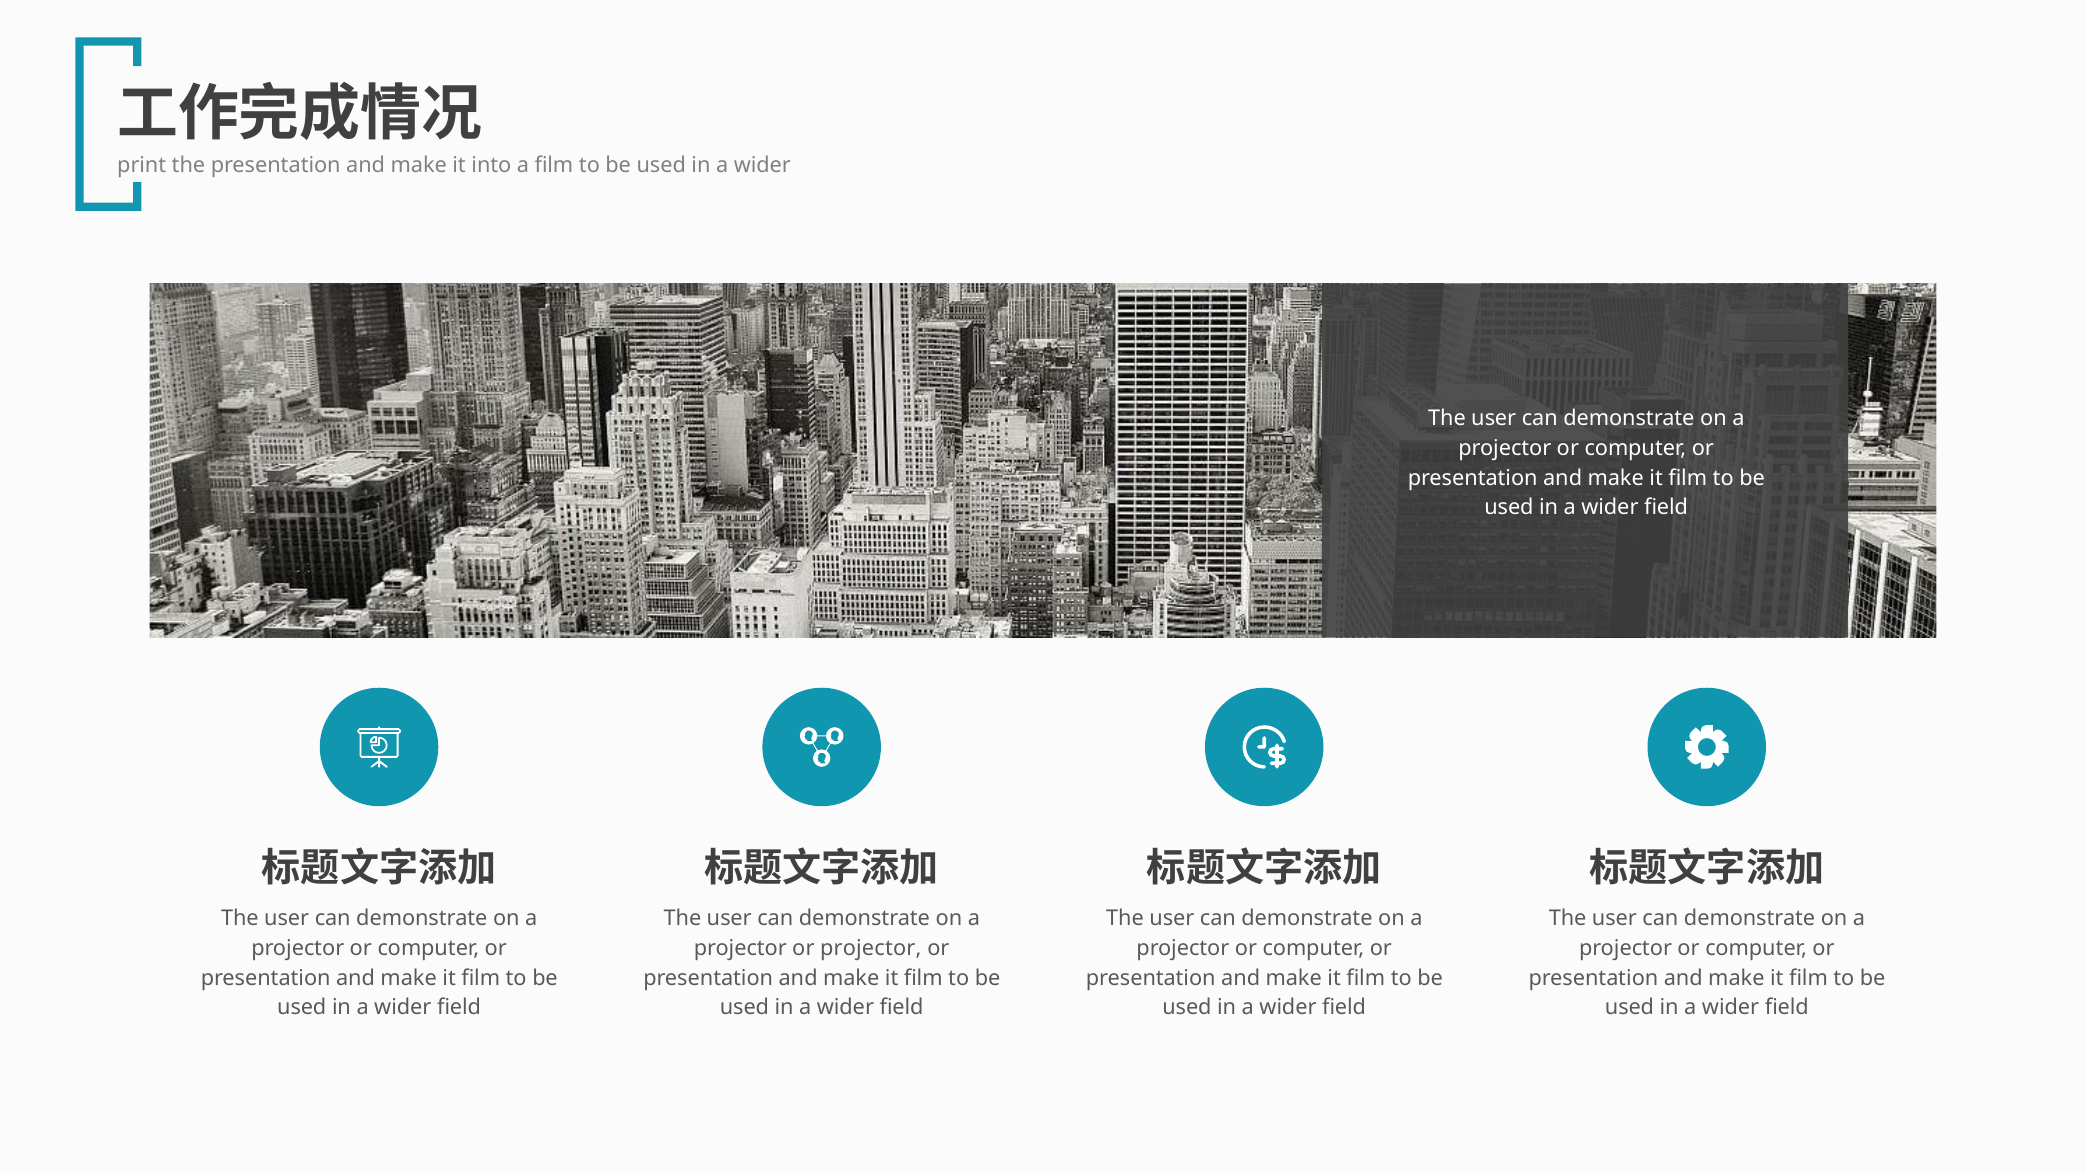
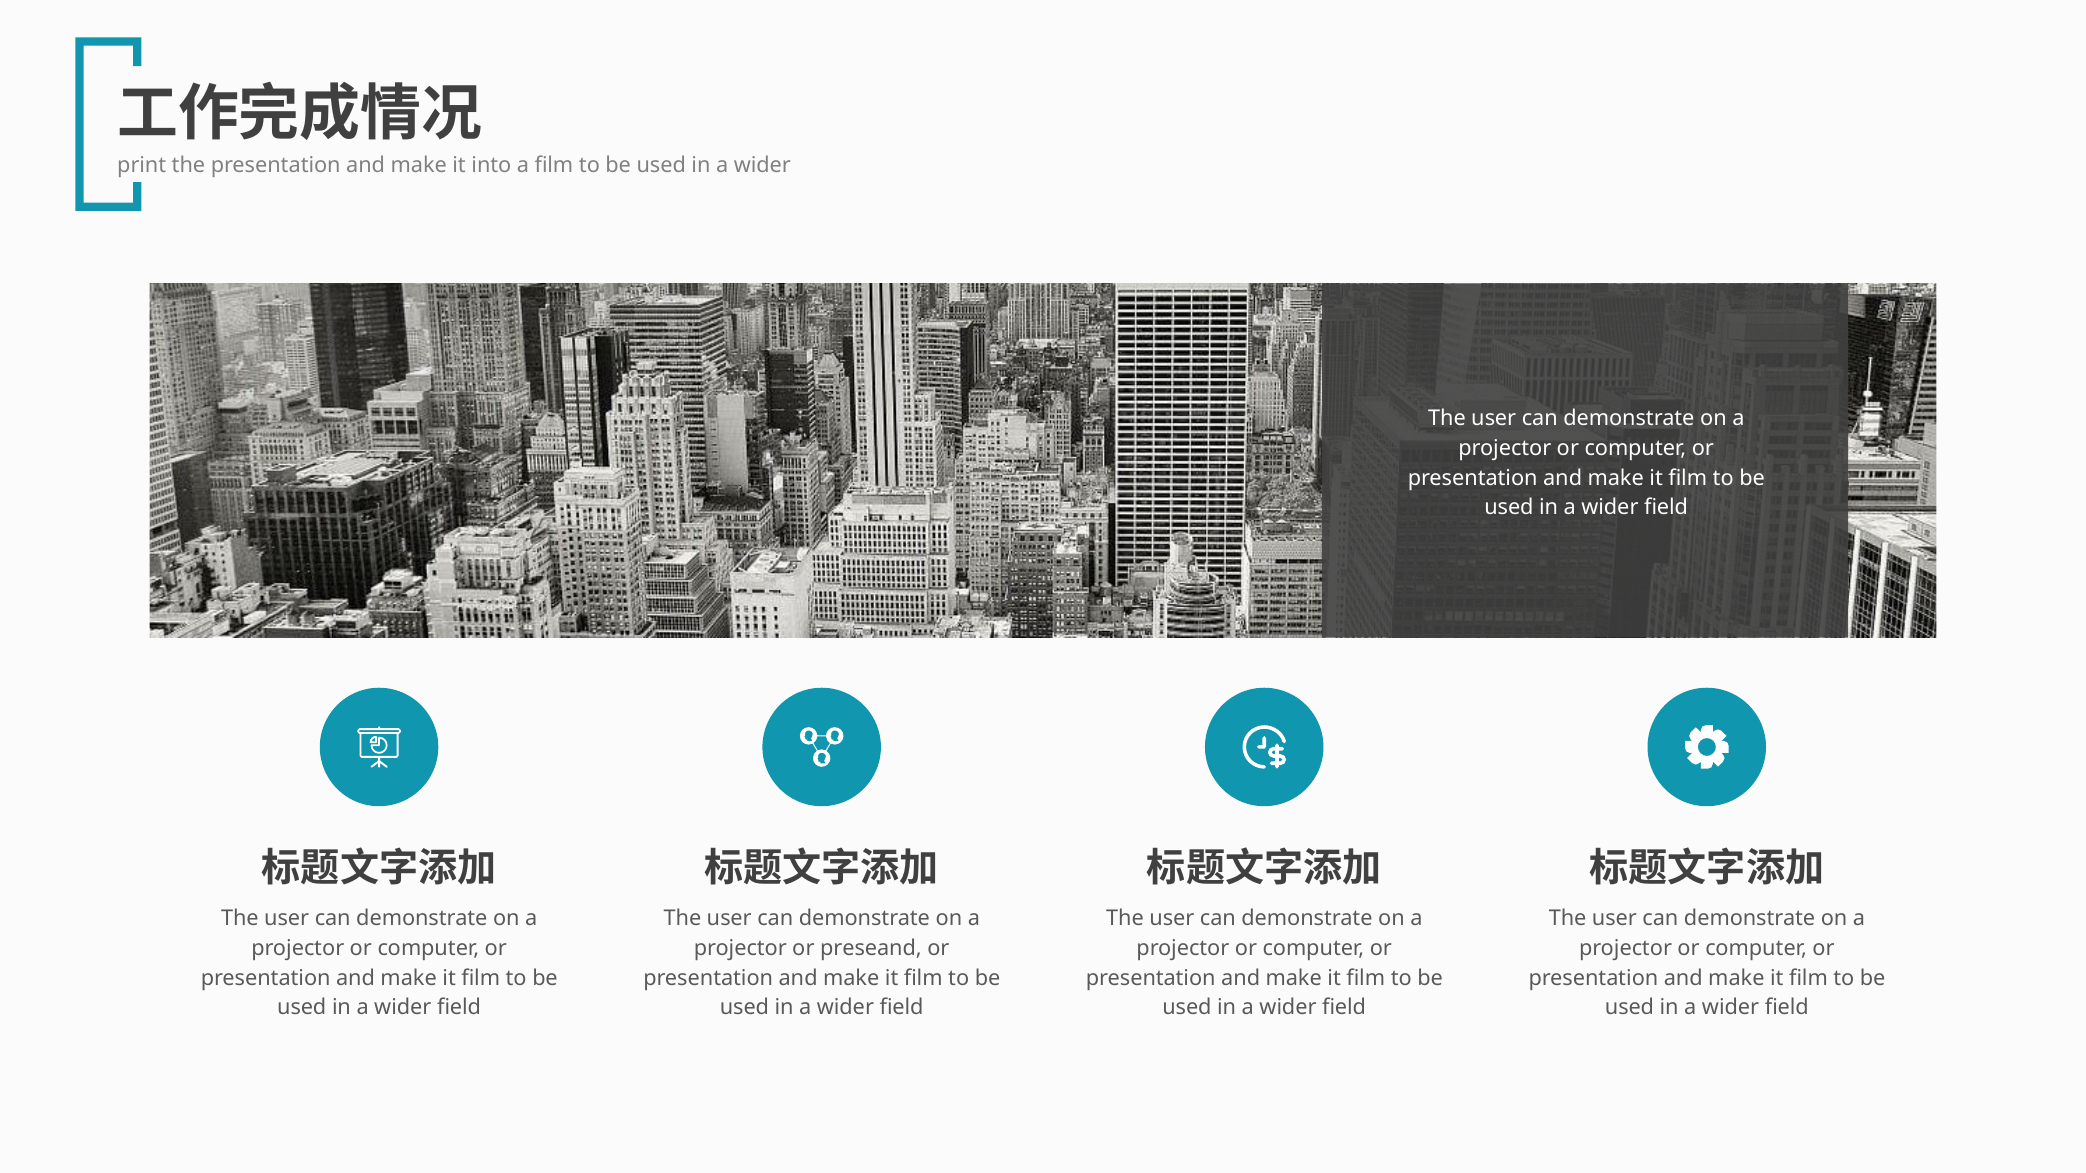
or projector: projector -> preseand (871, 949)
